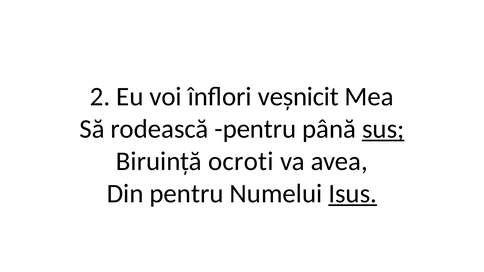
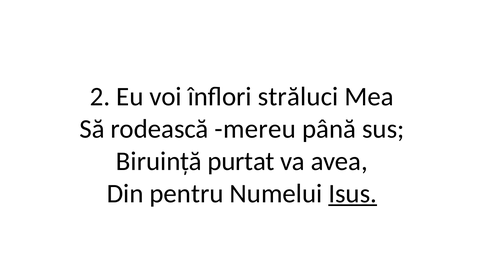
veșnicit: veșnicit -> străluci (298, 97)
rodească pentru: pentru -> mereu (255, 129)
sus underline: present -> none (383, 129)
ocroti: ocroti -> purtat (241, 161)
